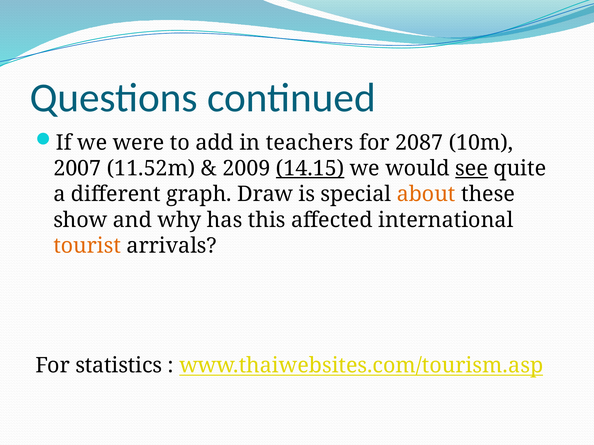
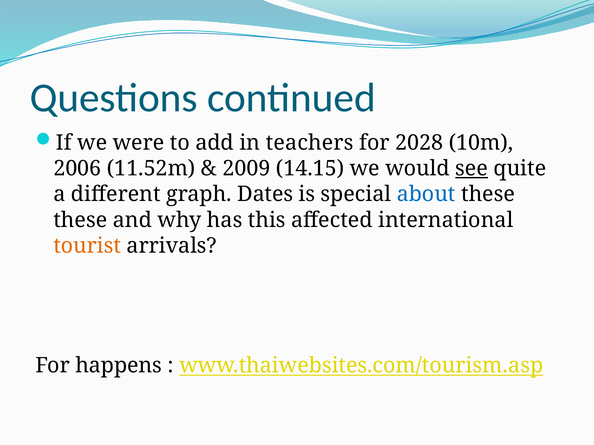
2087: 2087 -> 2028 (419, 143)
2007: 2007 -> 2006 (77, 169)
14.15 underline: present -> none (310, 169)
Draw: Draw -> Dates (265, 194)
about colour: orange -> blue (426, 194)
show: show -> these (80, 220)
statistics: statistics -> happens (119, 366)
